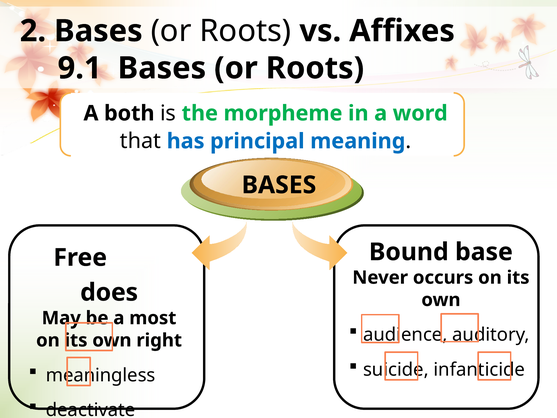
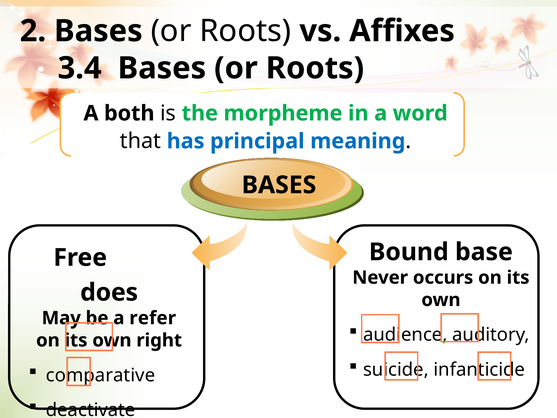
9.1: 9.1 -> 3.4 (80, 68)
most: most -> refer (153, 318)
meaningless: meaningless -> comparative (101, 375)
